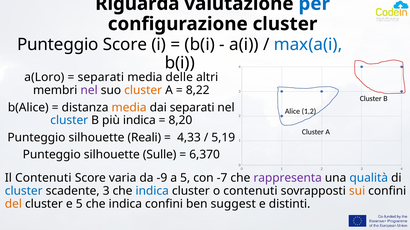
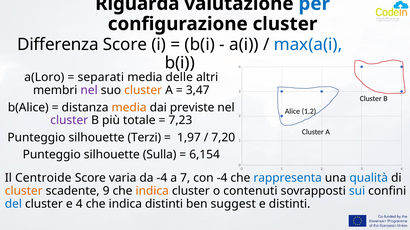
Punteggio: Punteggio -> Differenza (58, 45)
8,22: 8,22 -> 3,47 (198, 91)
dai separati: separati -> previste (192, 108)
cluster colour: blue -> purple (69, 121)
più indica: indica -> totale (139, 121)
8,20: 8,20 -> 7,23 (180, 121)
Reali: Reali -> Terzi (144, 138)
4,33: 4,33 -> 1,97 (189, 138)
5,19: 5,19 -> 7,20 (223, 138)
Sulle: Sulle -> Sulla (160, 155)
6,370: 6,370 -> 6,154 (205, 155)
Il Contenuti: Contenuti -> Centroide (43, 178)
da -9: -9 -> -4 (162, 178)
a 5: 5 -> 7 (185, 178)
con -7: -7 -> -4 (222, 178)
rappresenta colour: purple -> blue (288, 178)
cluster colour: blue -> orange (24, 191)
scadente 3: 3 -> 9 (106, 191)
indica colour: blue -> orange (152, 191)
sui colour: orange -> blue (357, 191)
del colour: orange -> blue (13, 204)
e 5: 5 -> 4 (79, 204)
indica confini: confini -> distinti (164, 204)
